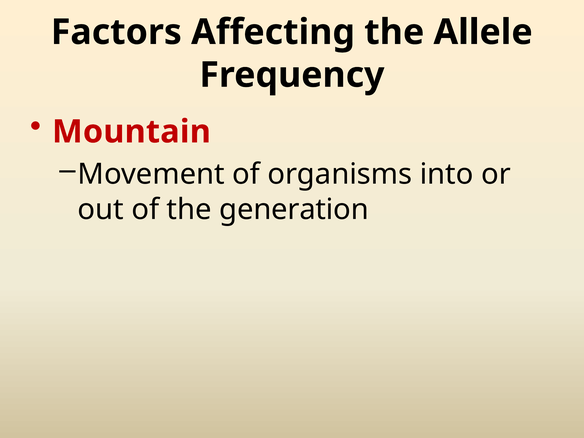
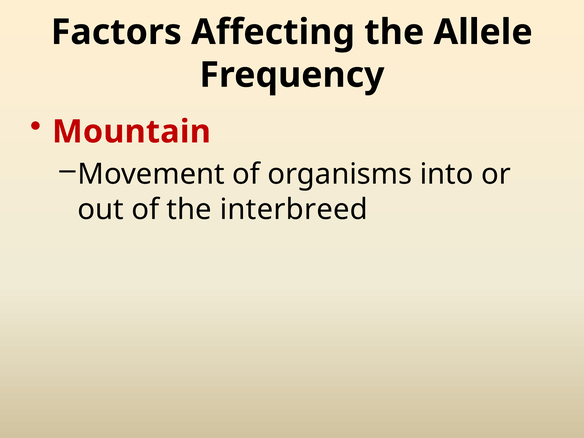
generation: generation -> interbreed (294, 209)
